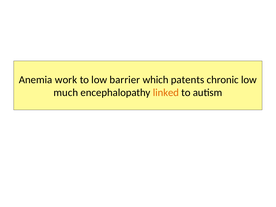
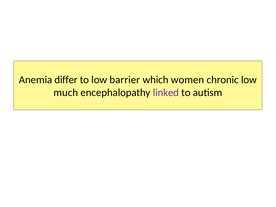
work: work -> differ (66, 80)
patents: patents -> women (188, 80)
linked colour: orange -> purple (166, 93)
